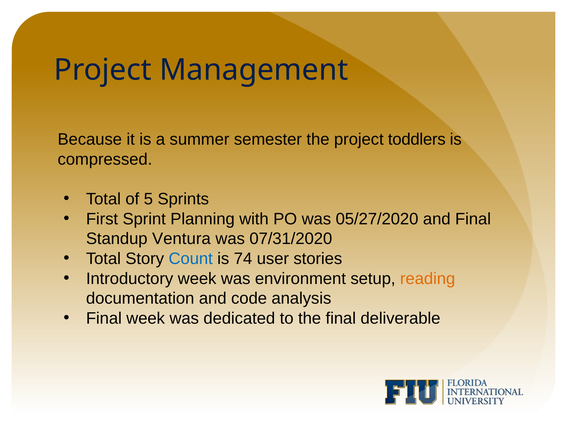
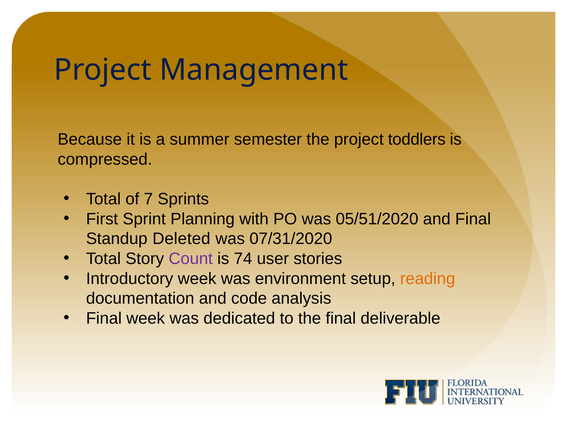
5: 5 -> 7 (148, 199)
05/27/2020: 05/27/2020 -> 05/51/2020 (377, 219)
Ventura: Ventura -> Deleted (181, 238)
Count colour: blue -> purple (191, 258)
